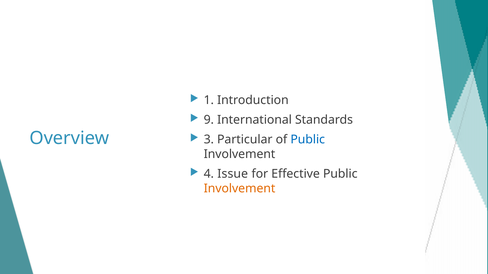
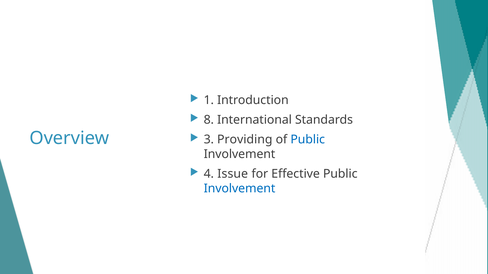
9: 9 -> 8 (209, 120)
Particular: Particular -> Providing (245, 140)
Involvement colour: orange -> blue (240, 189)
